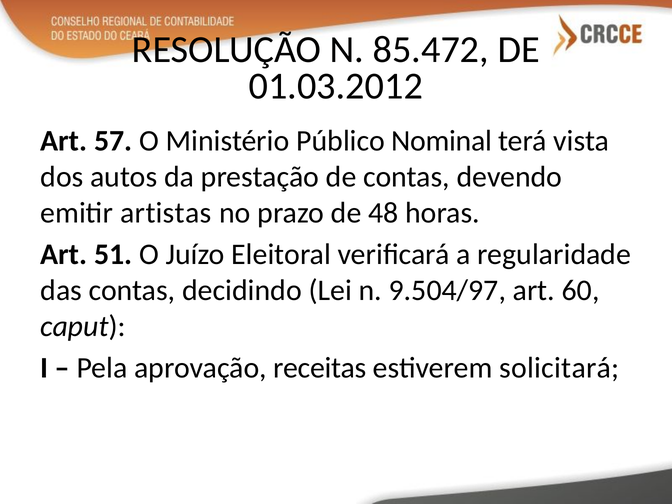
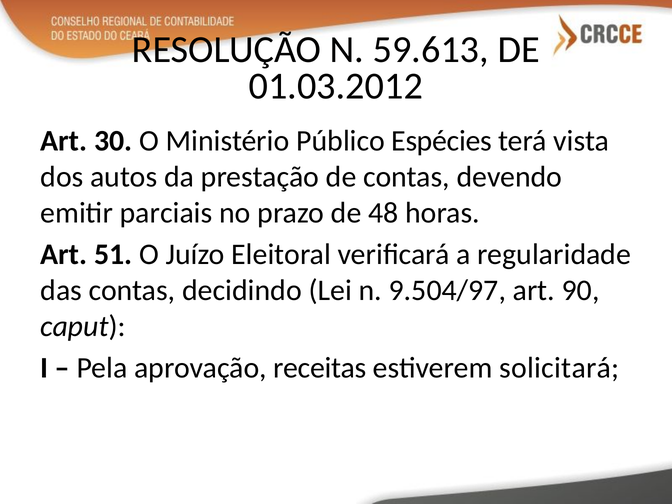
85.472: 85.472 -> 59.613 (431, 50)
57: 57 -> 30 (113, 141)
Nominal: Nominal -> Espécies (442, 141)
artistas: artistas -> parciais (166, 213)
60: 60 -> 90 (581, 290)
